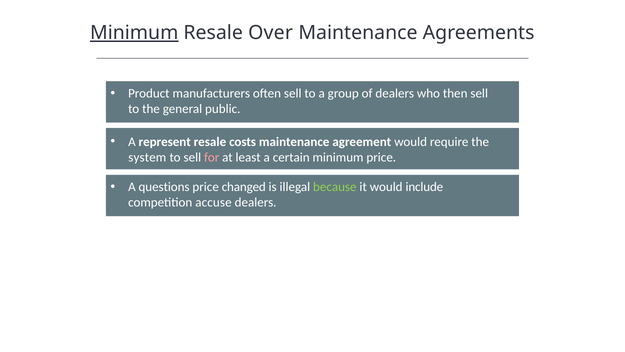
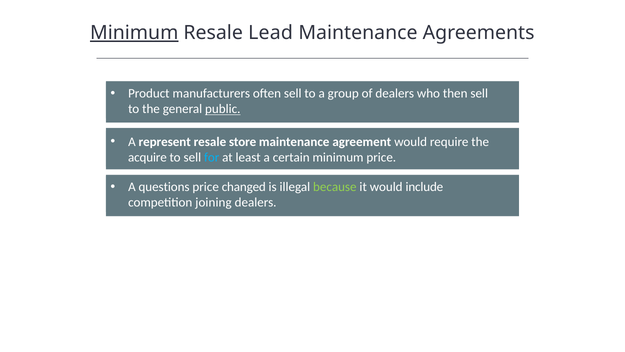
Over: Over -> Lead (271, 33)
public underline: none -> present (223, 109)
costs: costs -> store (243, 142)
system: system -> acquire (147, 157)
for colour: pink -> light blue (212, 157)
accuse: accuse -> joining (213, 202)
